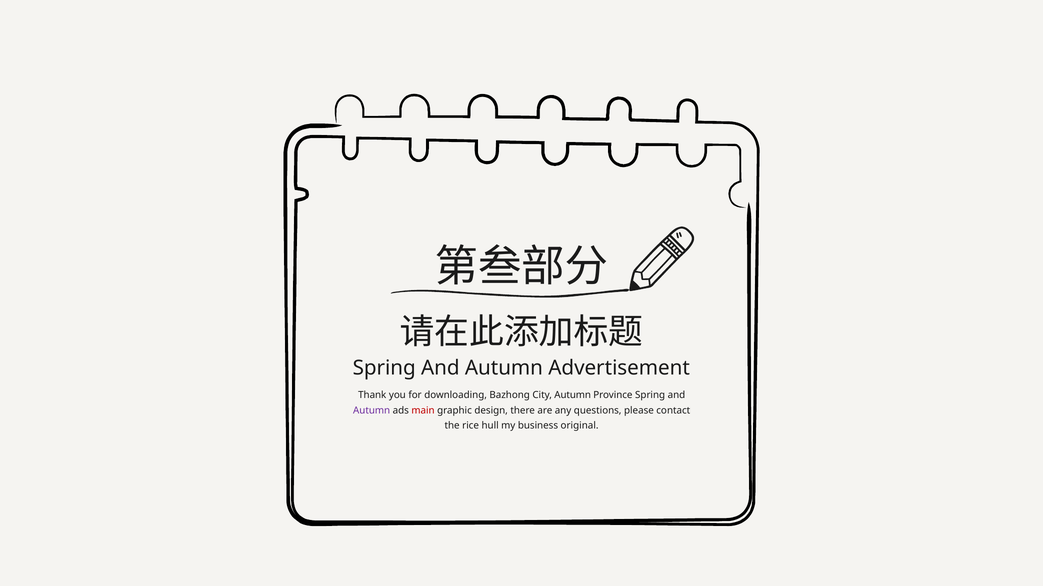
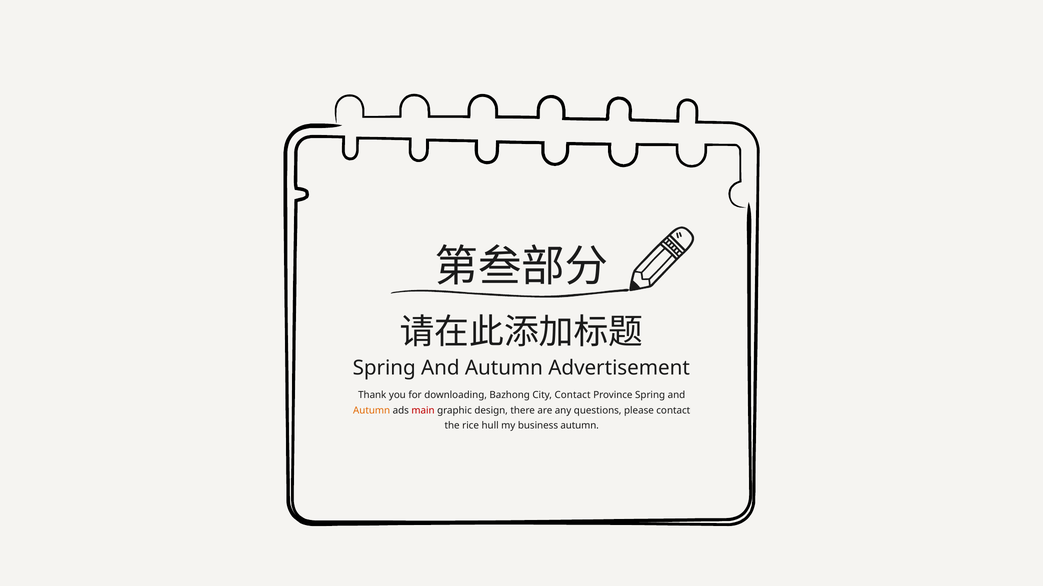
City Autumn: Autumn -> Contact (573, 396)
Autumn colour: purple -> orange (372, 411)
business original: original -> autumn (580, 426)
